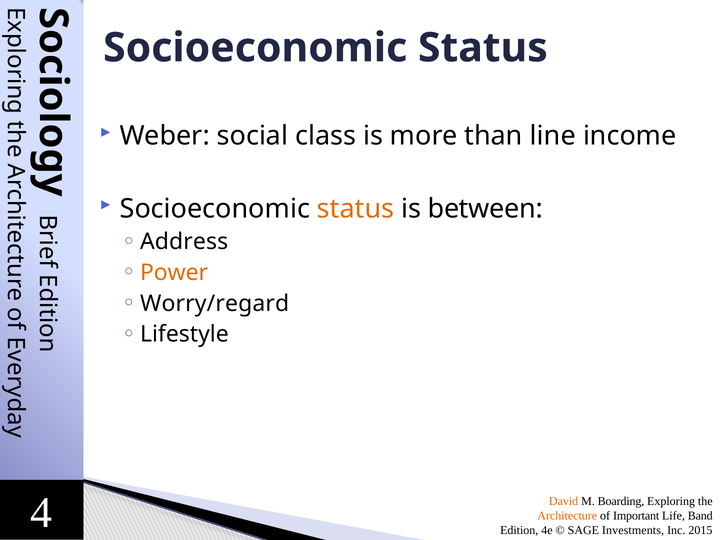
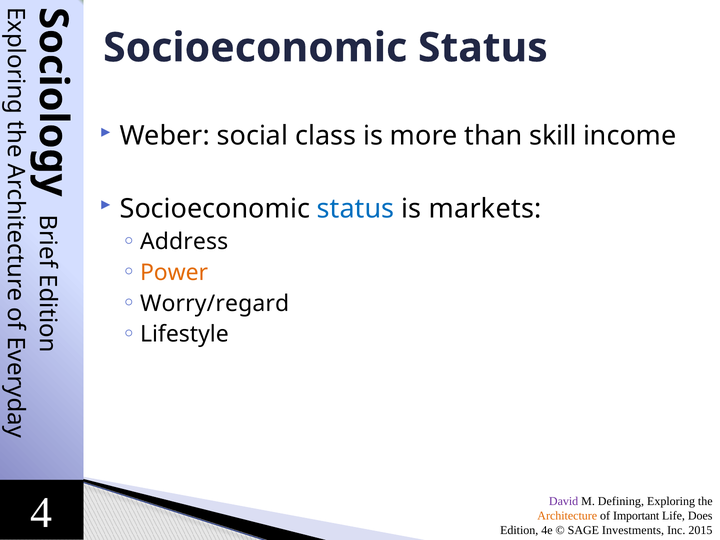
line: line -> skill (553, 136)
status colour: orange -> blue (356, 209)
between: between -> markets (485, 209)
David colour: orange -> purple (564, 501)
Boarding: Boarding -> Defining (621, 501)
Band: Band -> Does (700, 516)
